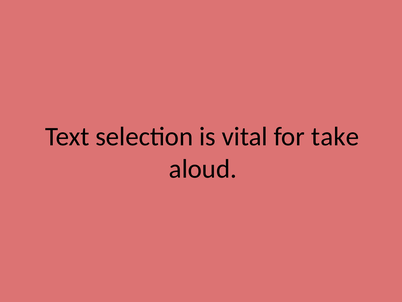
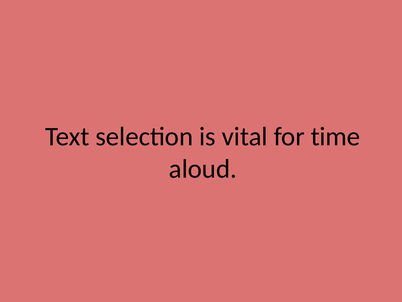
take: take -> time (335, 137)
